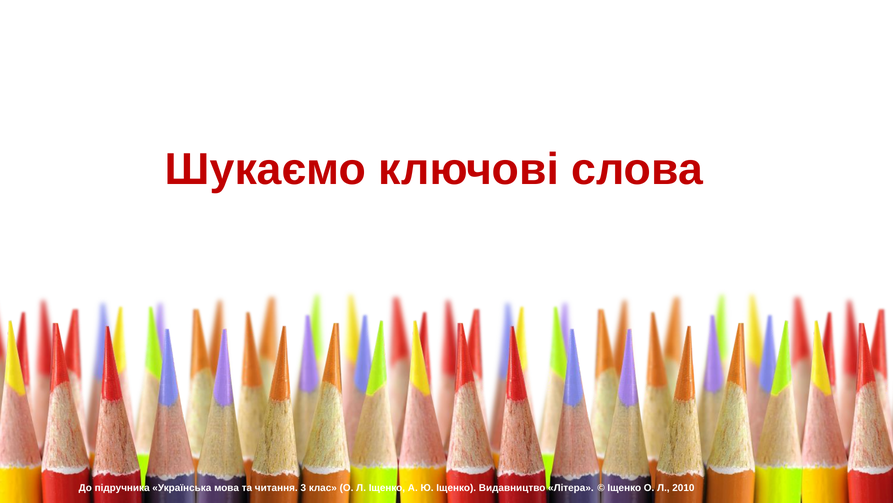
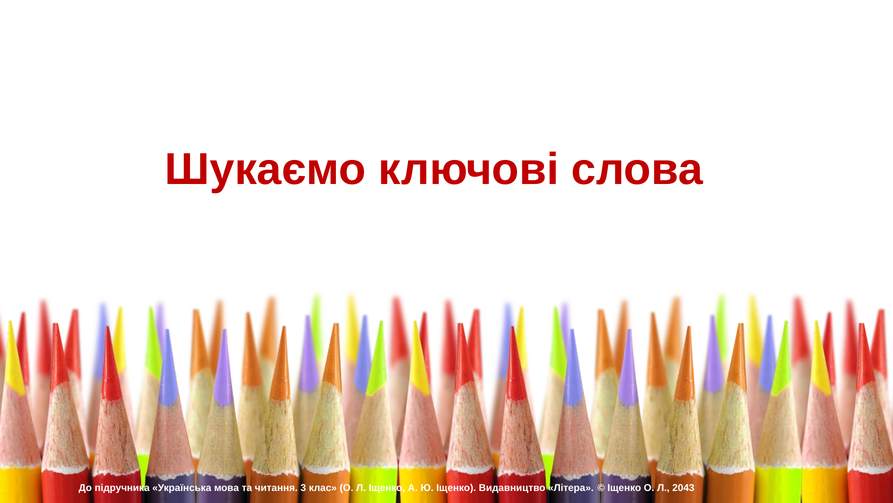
2010: 2010 -> 2043 (683, 487)
